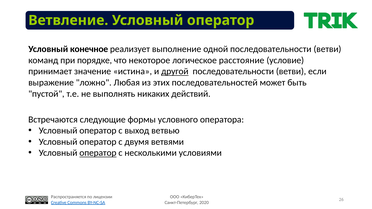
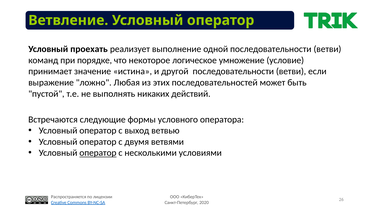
конечное: конечное -> проехать (89, 49)
расстояние: расстояние -> умножение (242, 60)
другой underline: present -> none (175, 72)
